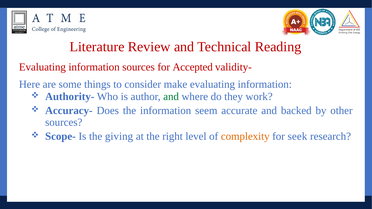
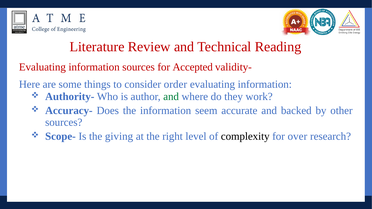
make: make -> order (175, 84)
complexity colour: orange -> black (245, 137)
seek: seek -> over (297, 137)
